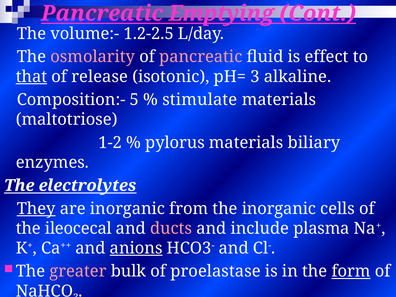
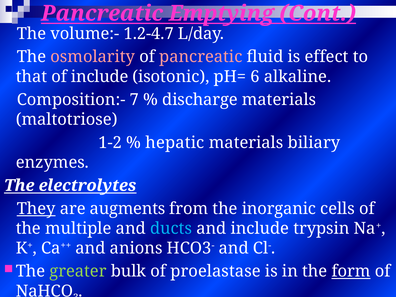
1.2-2.5: 1.2-2.5 -> 1.2-4.7 (149, 34)
that underline: present -> none (31, 77)
of release: release -> include (100, 77)
pH= 3: 3 -> 6 (255, 77)
5: 5 -> 7 (134, 100)
stimulate: stimulate -> discharge (200, 100)
pylorus: pylorus -> hepatic (175, 143)
are inorganic: inorganic -> augments (128, 209)
ileocecal: ileocecal -> multiple (78, 228)
ducts colour: pink -> light blue (171, 228)
plasma: plasma -> trypsin (321, 228)
anions underline: present -> none (136, 248)
greater colour: pink -> light green (78, 271)
